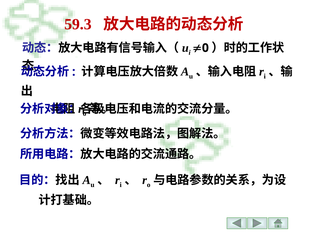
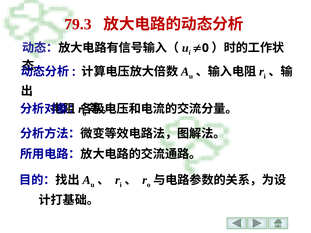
59.3: 59.3 -> 79.3 (78, 24)
